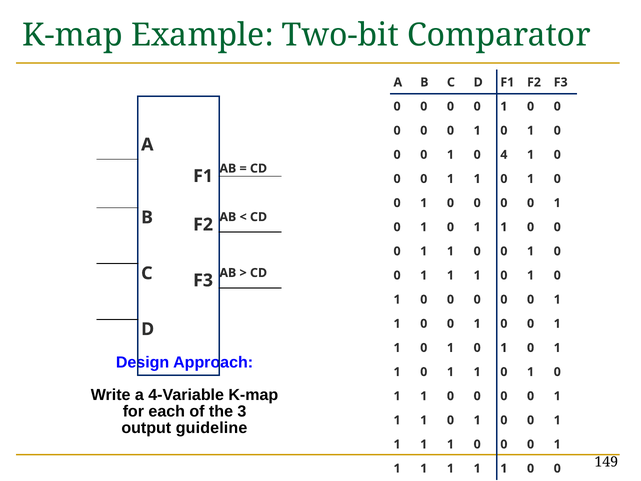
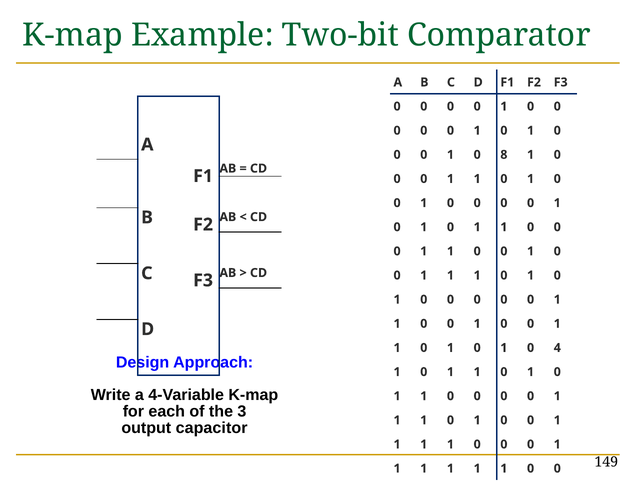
4: 4 -> 8 (504, 155)
1: 1 -> 4 (557, 348)
guideline: guideline -> capacitor (212, 428)
